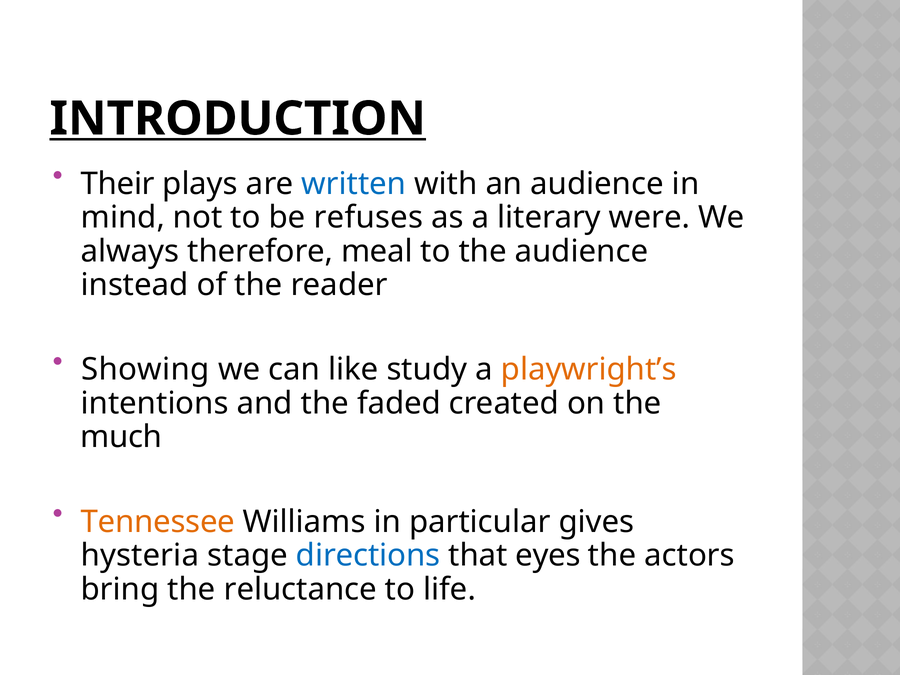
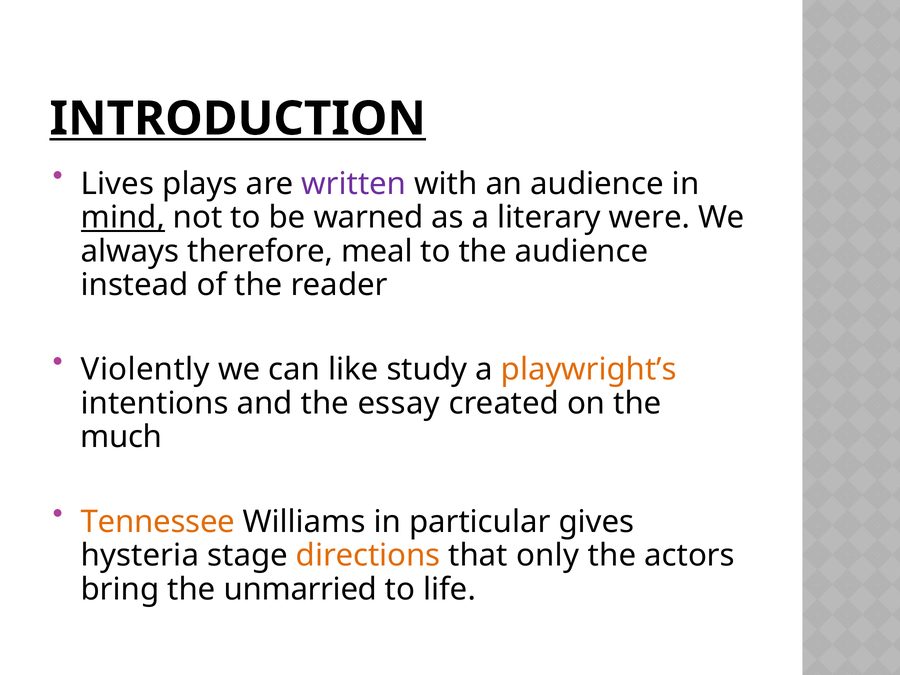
Their: Their -> Lives (118, 184)
written colour: blue -> purple (354, 184)
mind underline: none -> present (123, 218)
refuses: refuses -> warned (369, 218)
Showing: Showing -> Violently (145, 370)
faded: faded -> essay (399, 403)
directions colour: blue -> orange (368, 556)
eyes: eyes -> only (548, 556)
reluctance: reluctance -> unmarried (300, 589)
